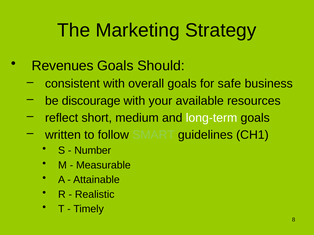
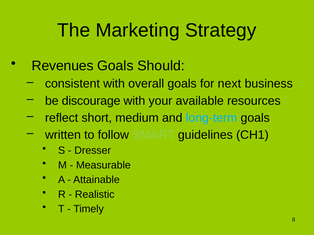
safe: safe -> next (229, 84)
long-term colour: white -> light blue (212, 118)
Number: Number -> Dresser (93, 151)
